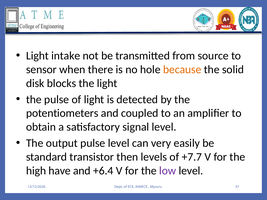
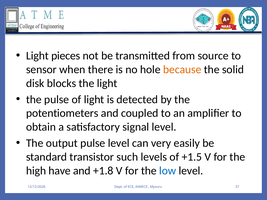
intake: intake -> pieces (66, 56)
then: then -> such (127, 157)
+7.7: +7.7 -> +1.5 (192, 157)
+6.4: +6.4 -> +1.8 (103, 171)
low colour: purple -> blue (168, 171)
